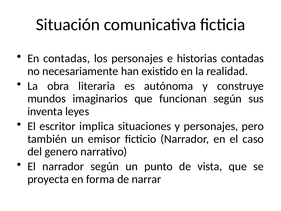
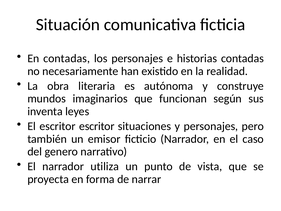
escritor implica: implica -> escritor (97, 126)
narrador según: según -> utiliza (105, 166)
